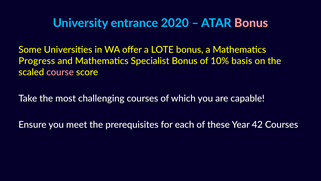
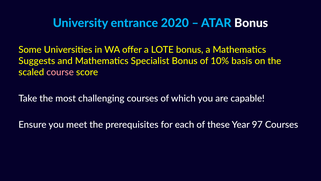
Bonus colour: pink -> white (251, 23)
Progress: Progress -> Suggests (37, 61)
42: 42 -> 97 (257, 125)
